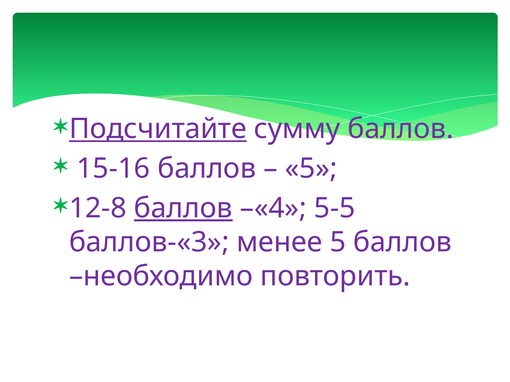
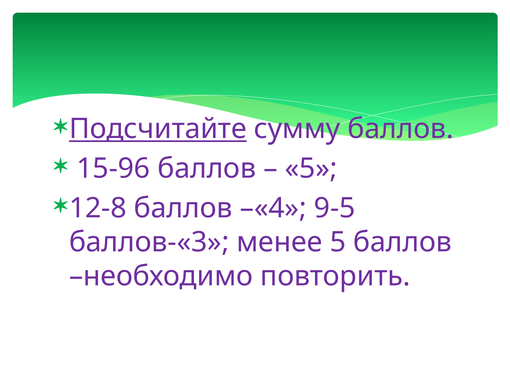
15-16: 15-16 -> 15-96 (113, 169)
баллов underline: present -> none (183, 208)
5-5: 5-5 -> 9-5 (335, 208)
